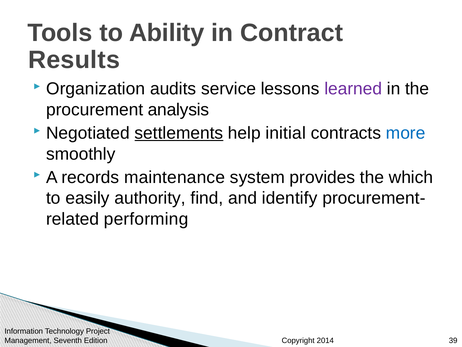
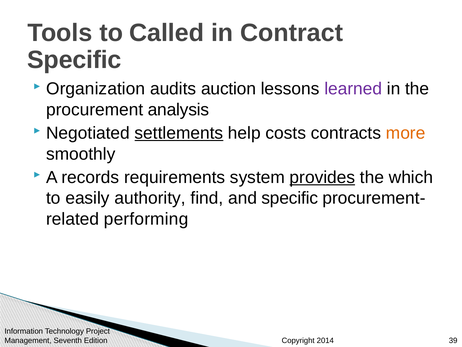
Ability: Ability -> Called (167, 33)
Results: Results -> Specific (74, 60)
service: service -> auction (229, 89)
initial: initial -> costs (286, 133)
more colour: blue -> orange (406, 133)
maintenance: maintenance -> requirements (175, 177)
provides underline: none -> present (322, 177)
and identify: identify -> specific (290, 198)
